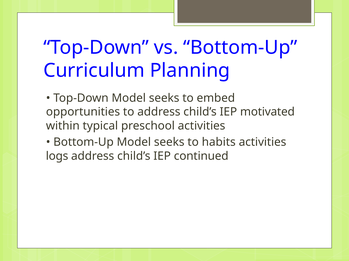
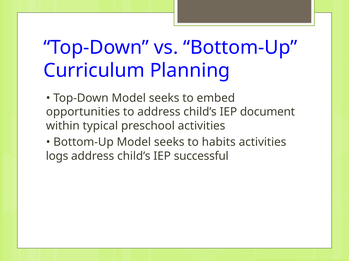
motivated: motivated -> document (267, 112)
continued: continued -> successful (201, 156)
